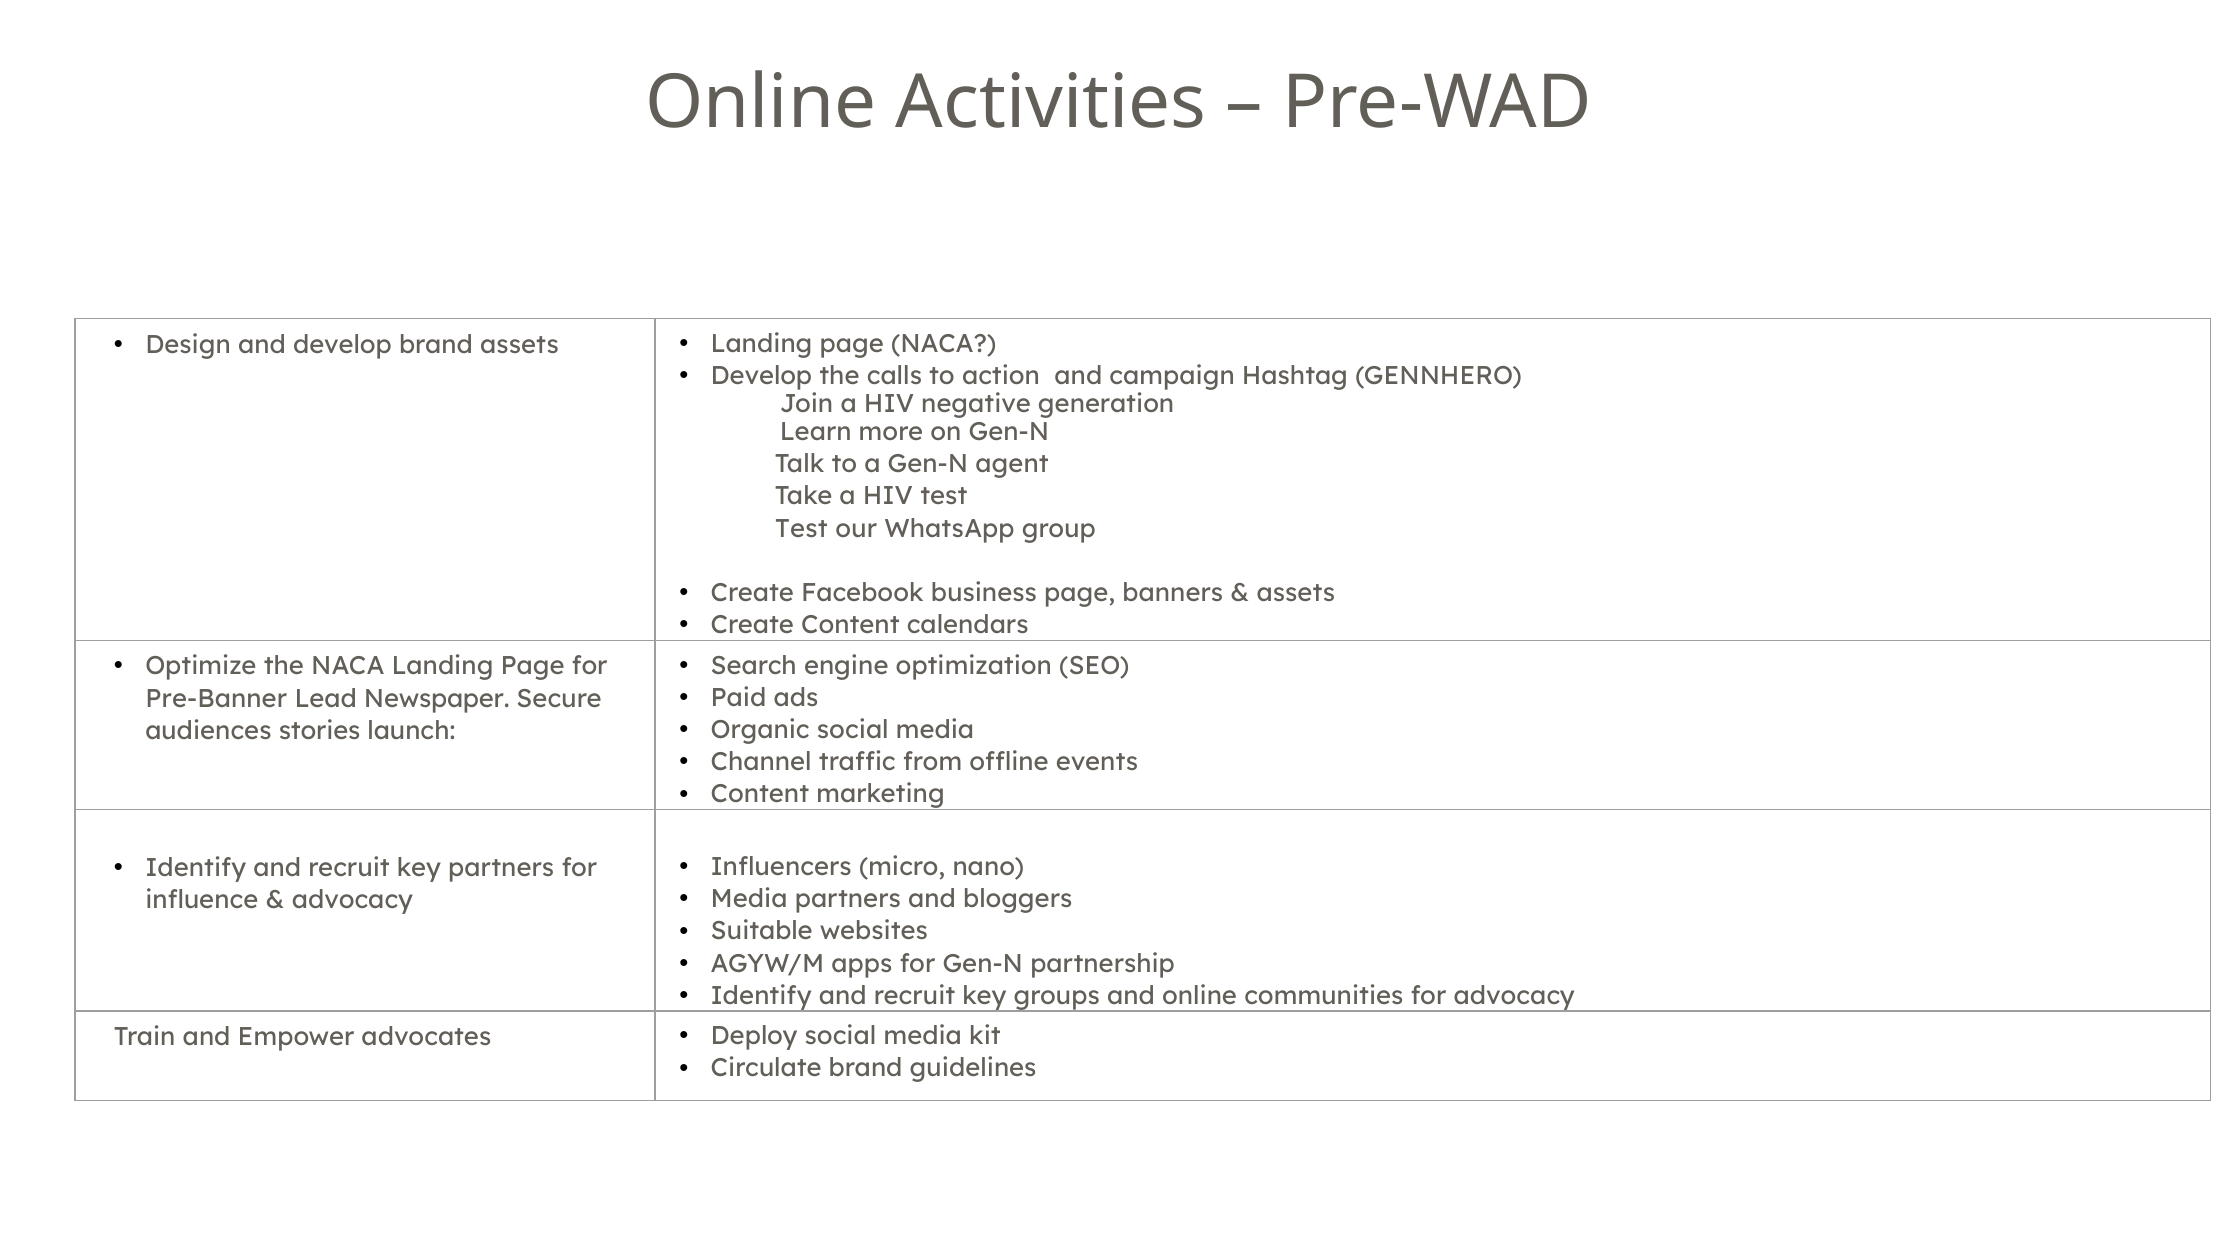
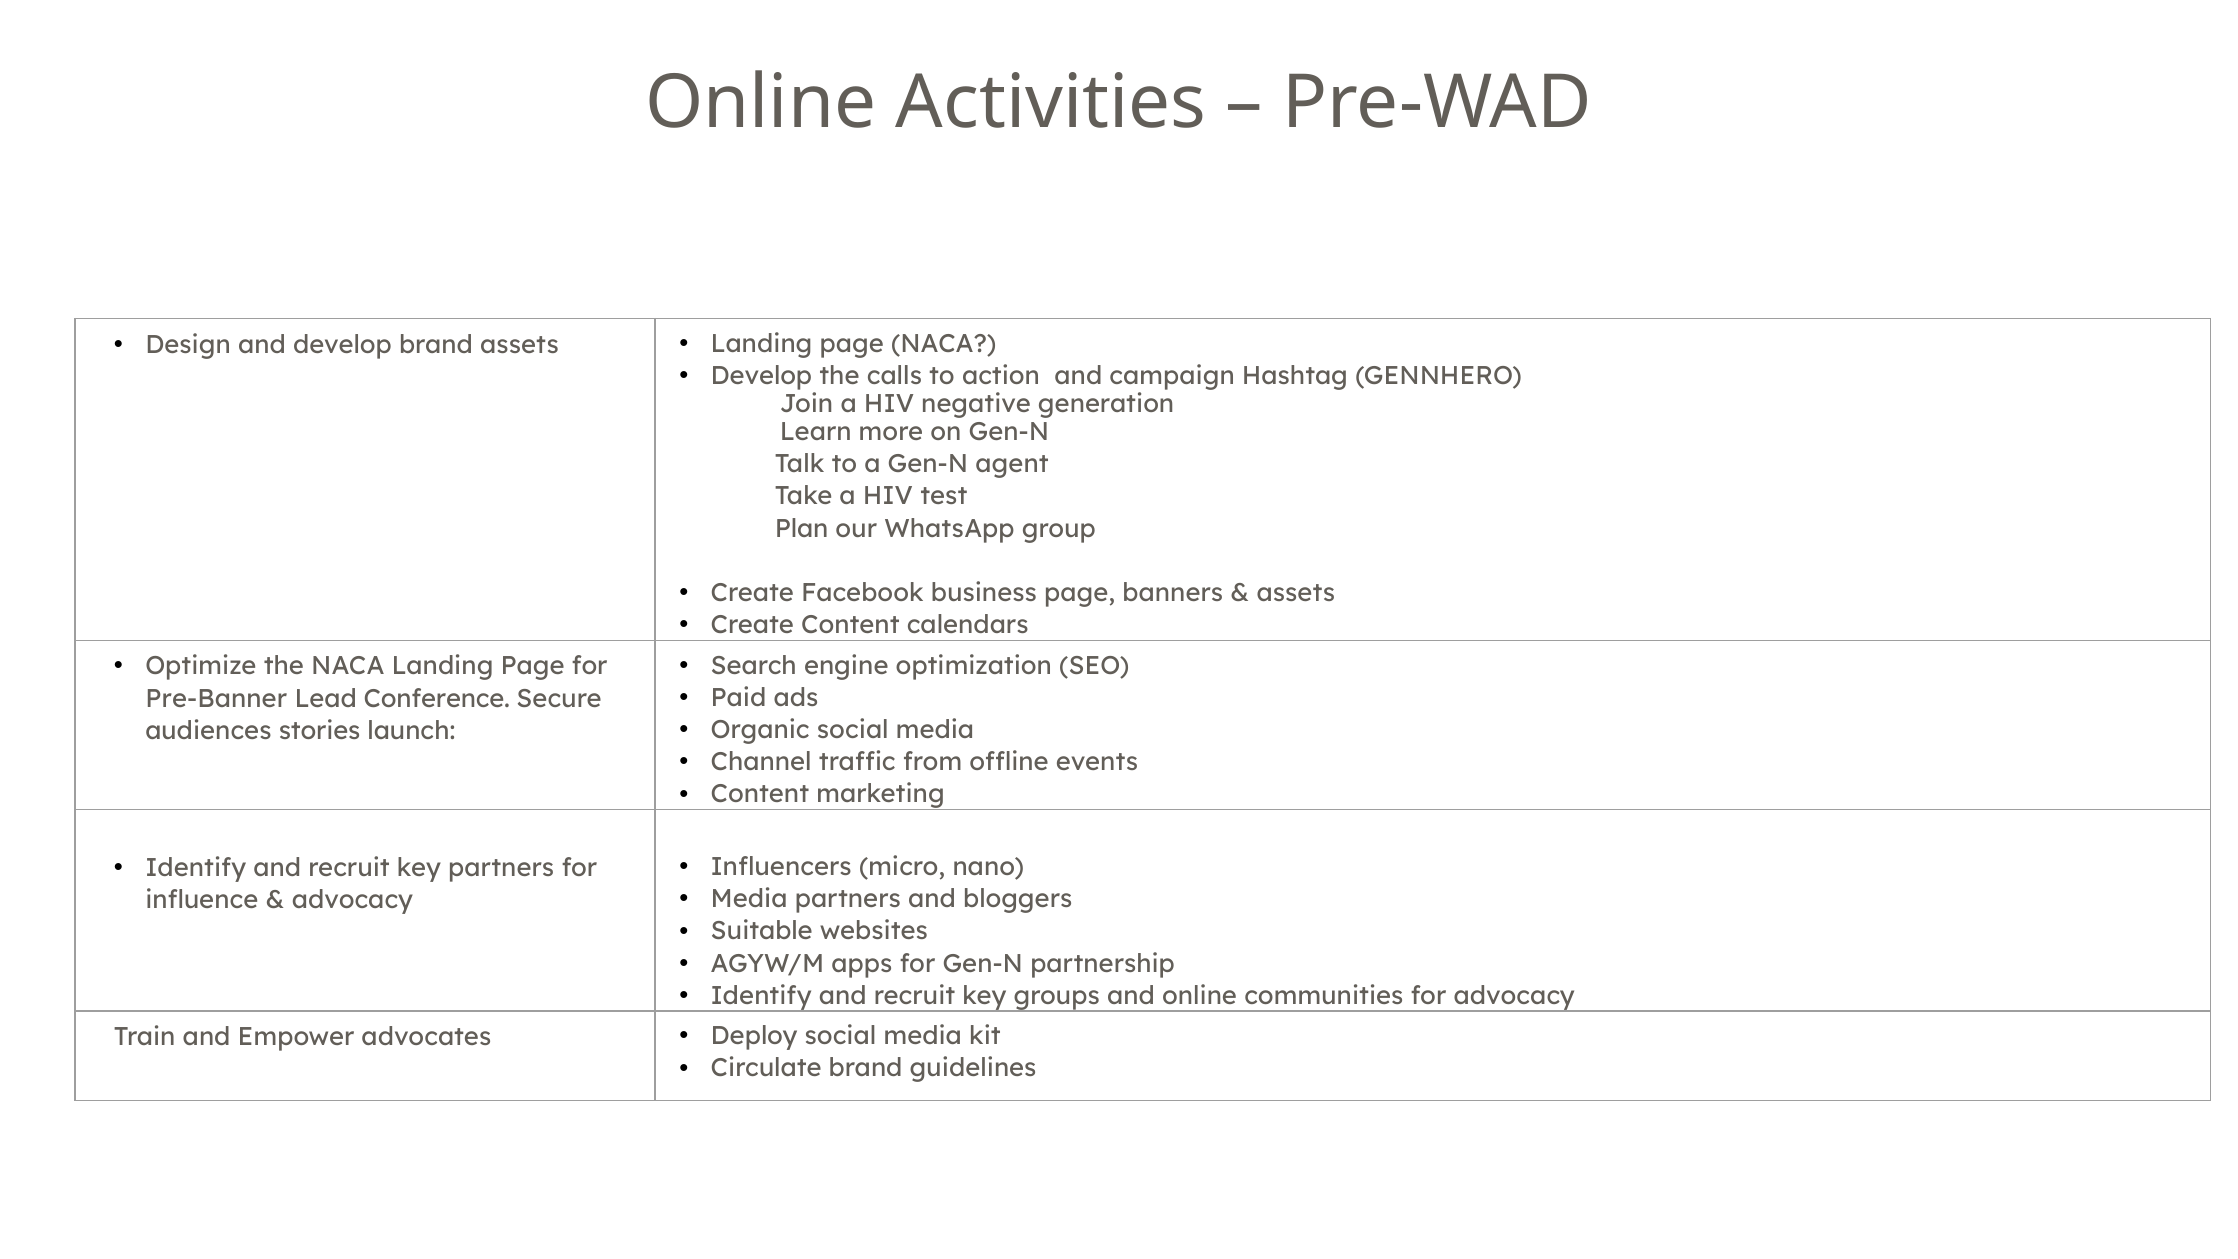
Test: Test -> Plan (802, 529)
Newspaper: Newspaper -> Conference (437, 698)
